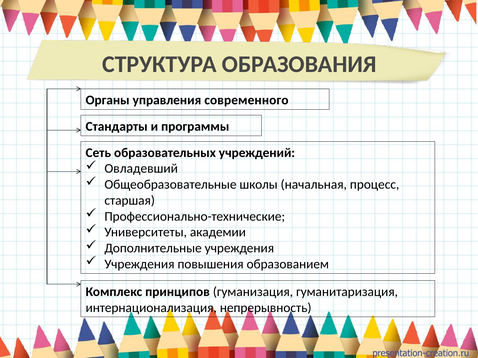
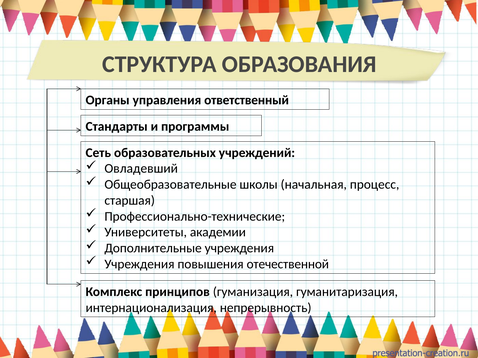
современного: современного -> ответственный (247, 100)
образованием: образованием -> отечественной (288, 264)
